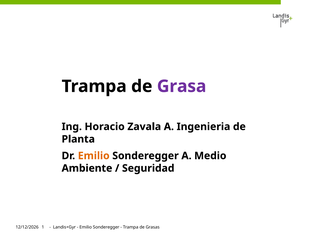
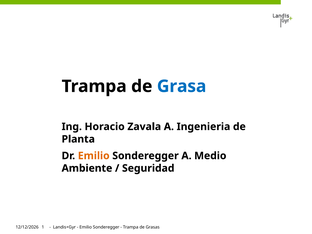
Grasa colour: purple -> blue (182, 86)
